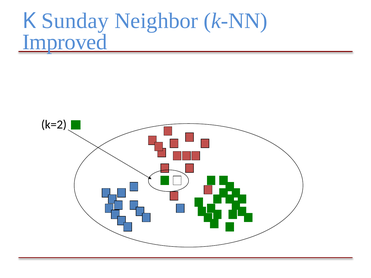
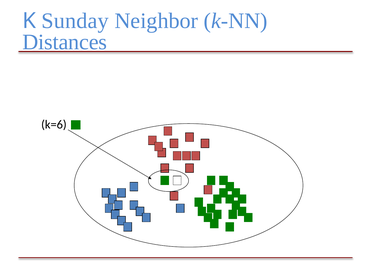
Improved: Improved -> Distances (65, 42)
k=2: k=2 -> k=6 (54, 125)
